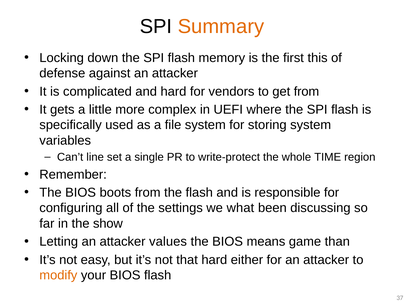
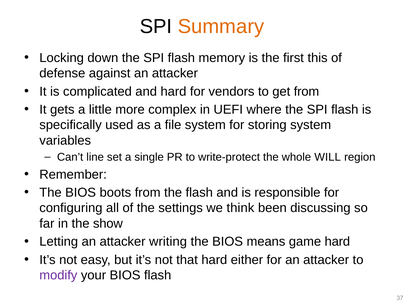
TIME: TIME -> WILL (328, 157)
what: what -> think (240, 208)
values: values -> writing (168, 242)
game than: than -> hard (337, 242)
modify colour: orange -> purple (58, 275)
